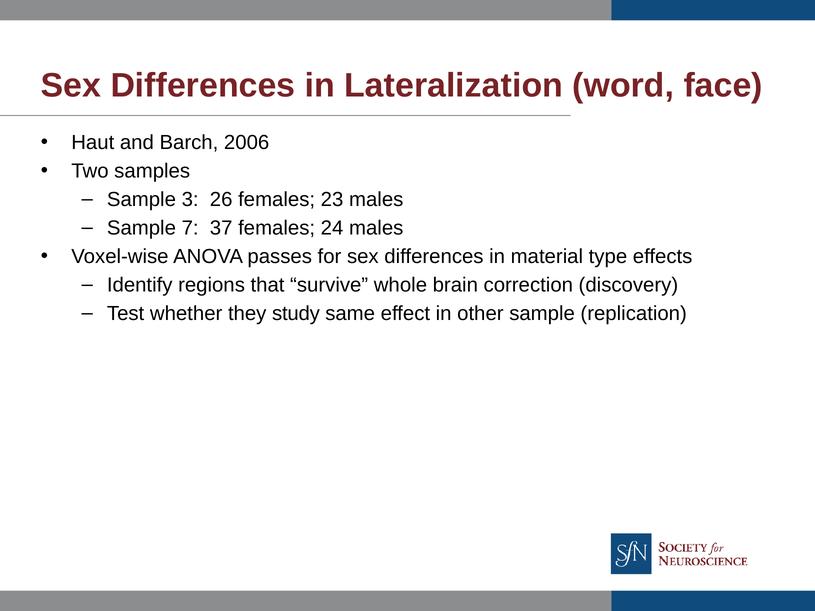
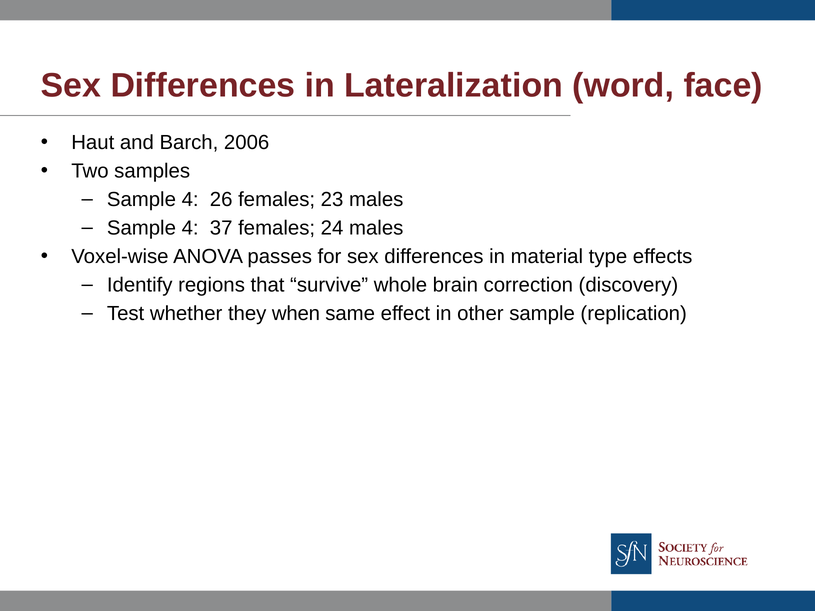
3: 3 -> 4 (190, 200)
7: 7 -> 4 (190, 228)
study: study -> when (296, 314)
